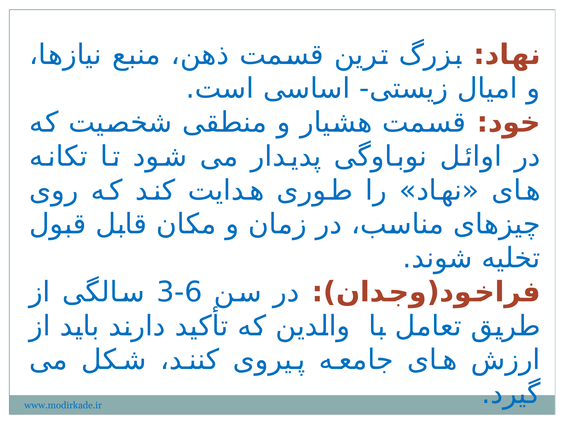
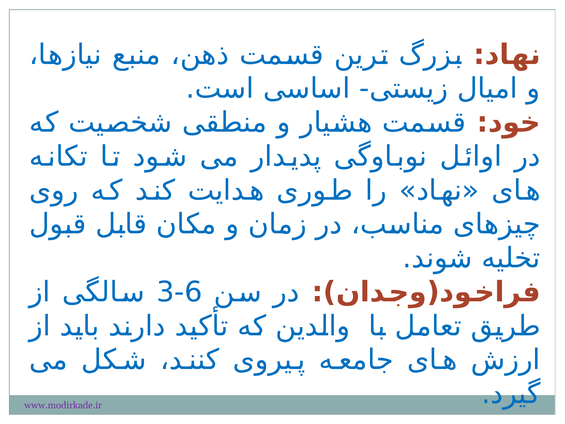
www.modirkade.ir colour: blue -> purple (63, 405)
